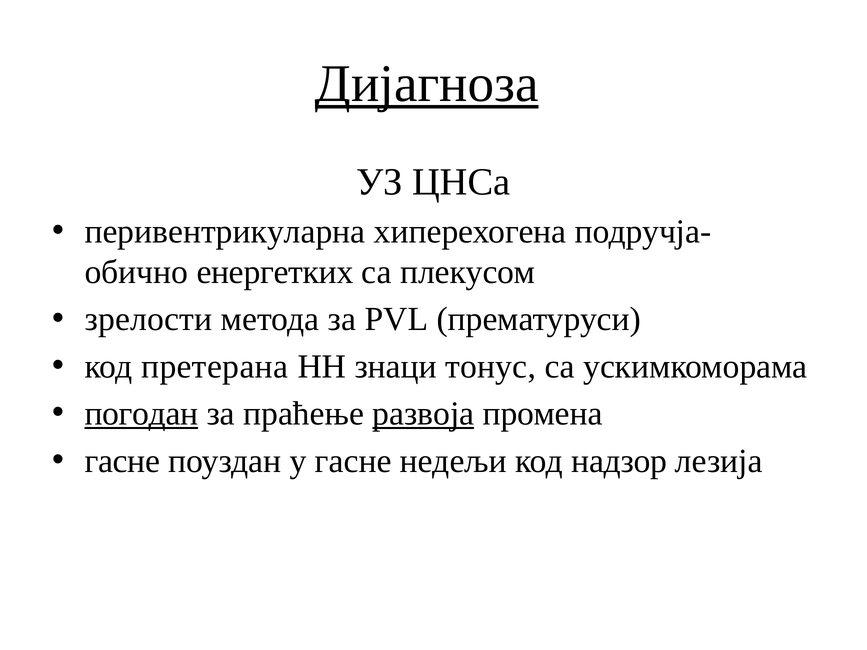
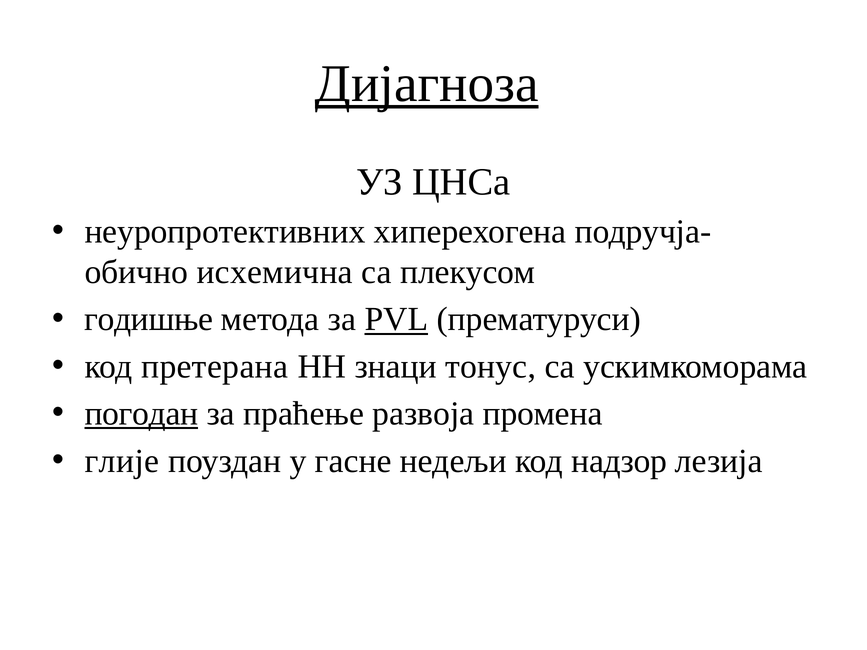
перивентрикуларна: перивентрикуларна -> неуропротективних (225, 232)
енергетких: енергетких -> исхемична (275, 272)
зрелости: зрелости -> годишње (149, 319)
PVL underline: none -> present (396, 319)
развоја underline: present -> none (423, 414)
гасне: гасне -> глије (122, 461)
